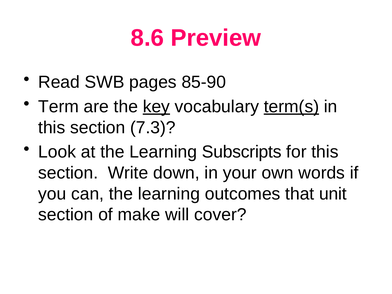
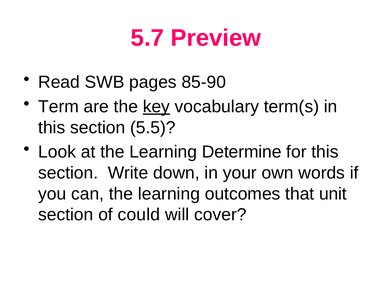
8.6: 8.6 -> 5.7 (147, 38)
term(s underline: present -> none (291, 107)
7.3: 7.3 -> 5.5 (153, 128)
Subscripts: Subscripts -> Determine (242, 152)
make: make -> could (139, 215)
